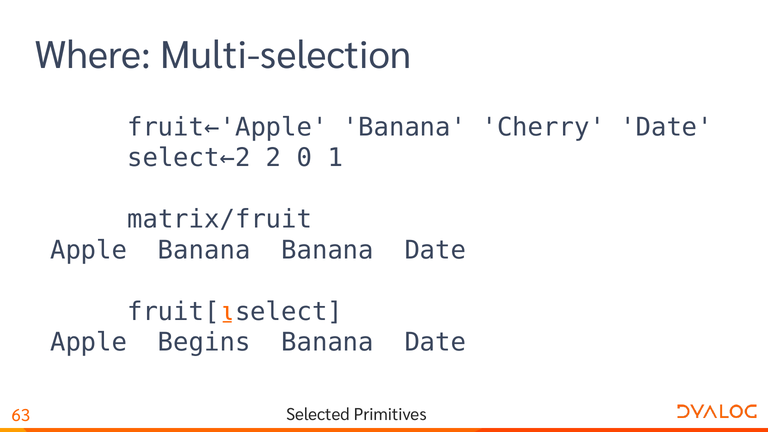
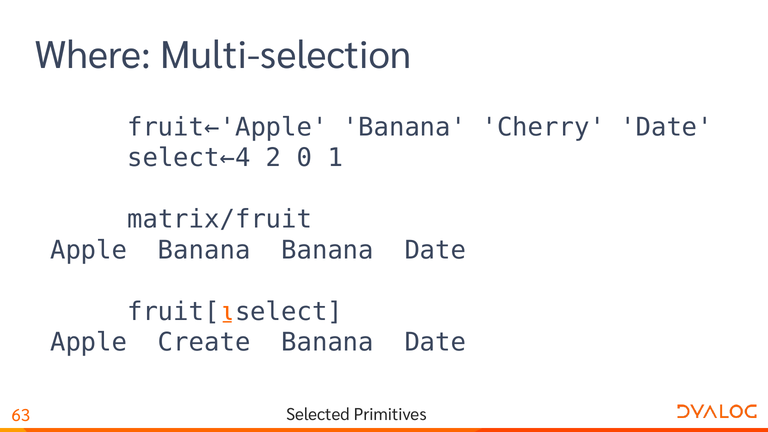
select←2: select←2 -> select←4 (189, 158)
Begins: Begins -> Create (204, 342)
